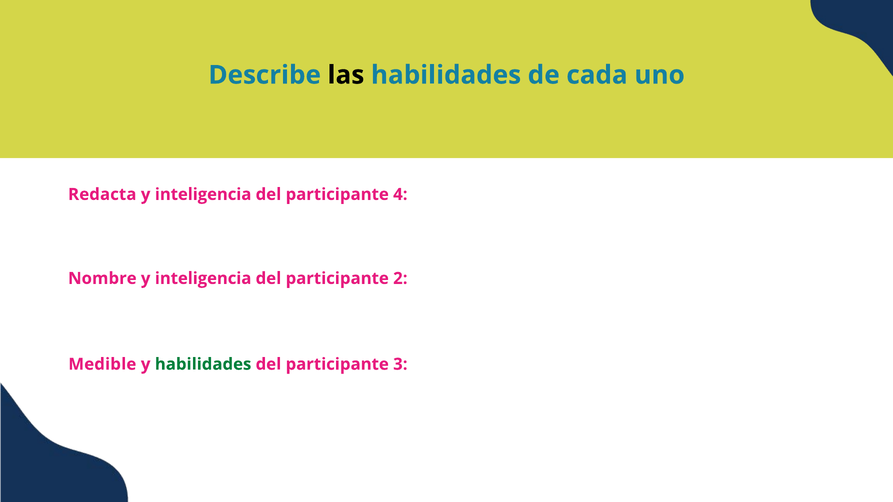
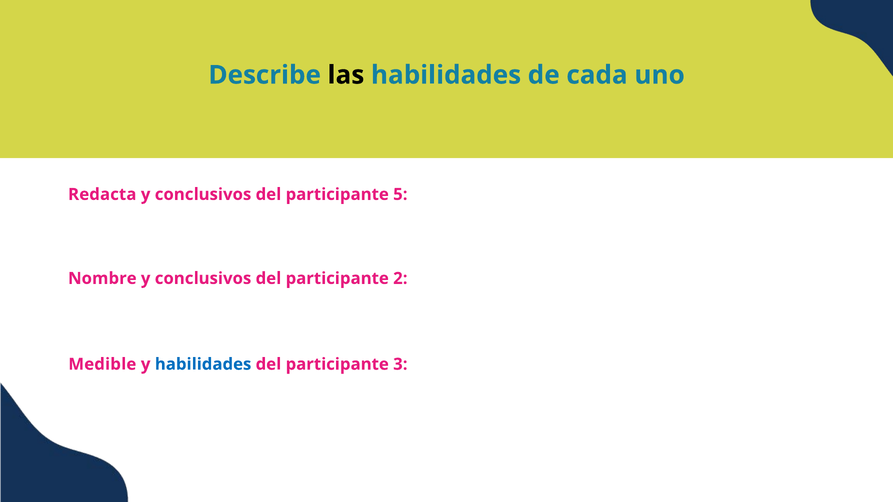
inteligencia: inteligencia -> conclusivos (203, 195)
4: 4 -> 5 (400, 195)
Nombre y inteligencia: inteligencia -> conclusivos (203, 279)
habilidades colour: green -> blue (203, 364)
